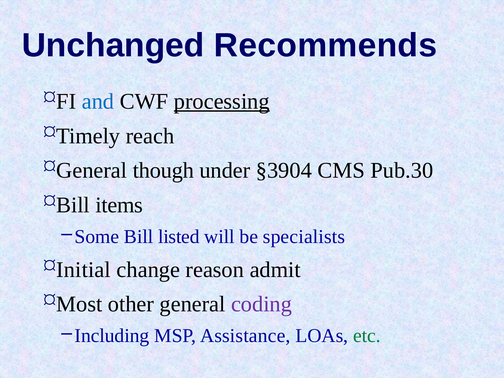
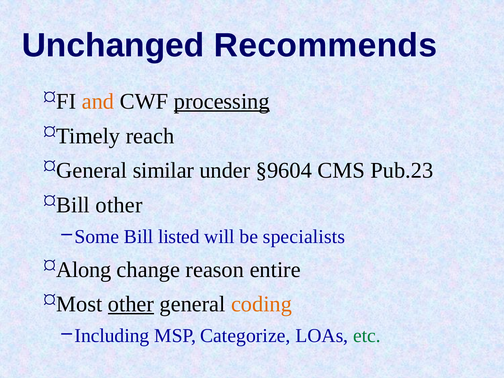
and colour: blue -> orange (98, 101)
though: though -> similar (163, 170)
§3904: §3904 -> §9604 (284, 170)
Pub.30: Pub.30 -> Pub.23 (402, 170)
Bill items: items -> other (119, 205)
Initial: Initial -> Along (84, 270)
admit: admit -> entire (275, 270)
other underline: none -> present (131, 304)
coding colour: purple -> orange (262, 304)
Assistance: Assistance -> Categorize (245, 336)
